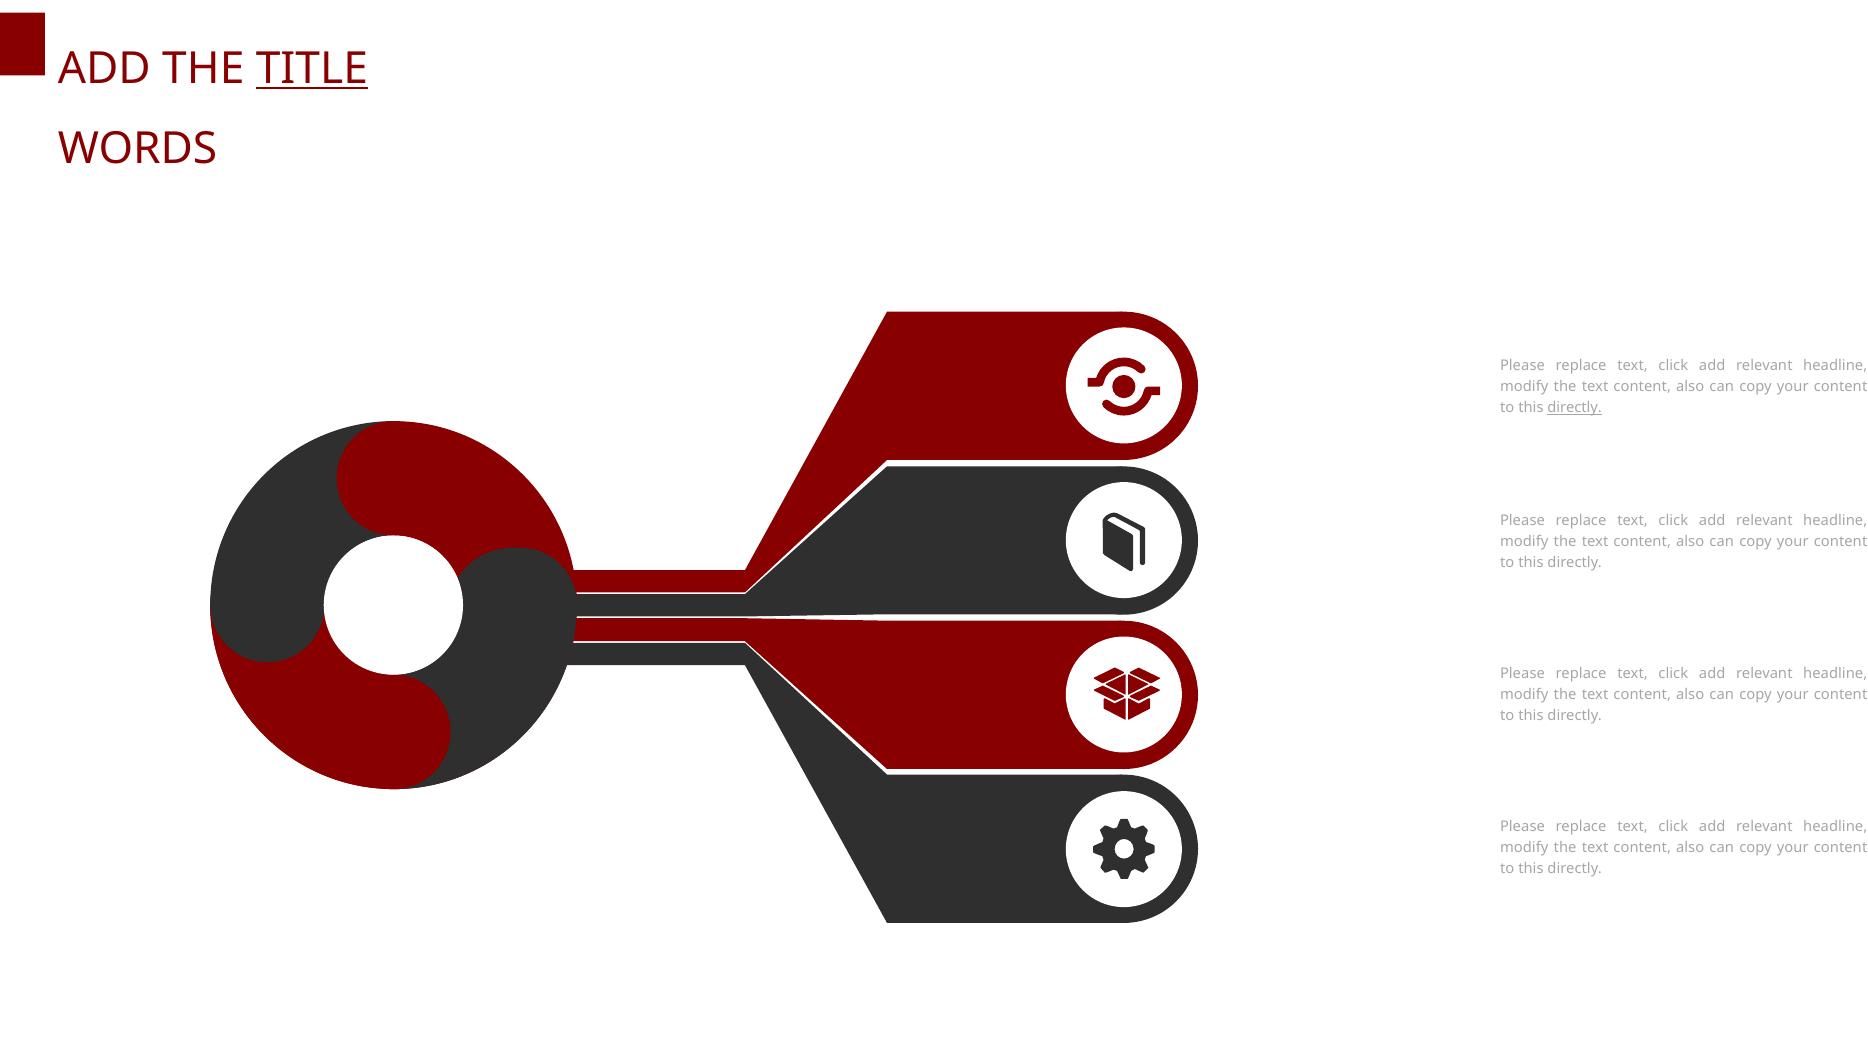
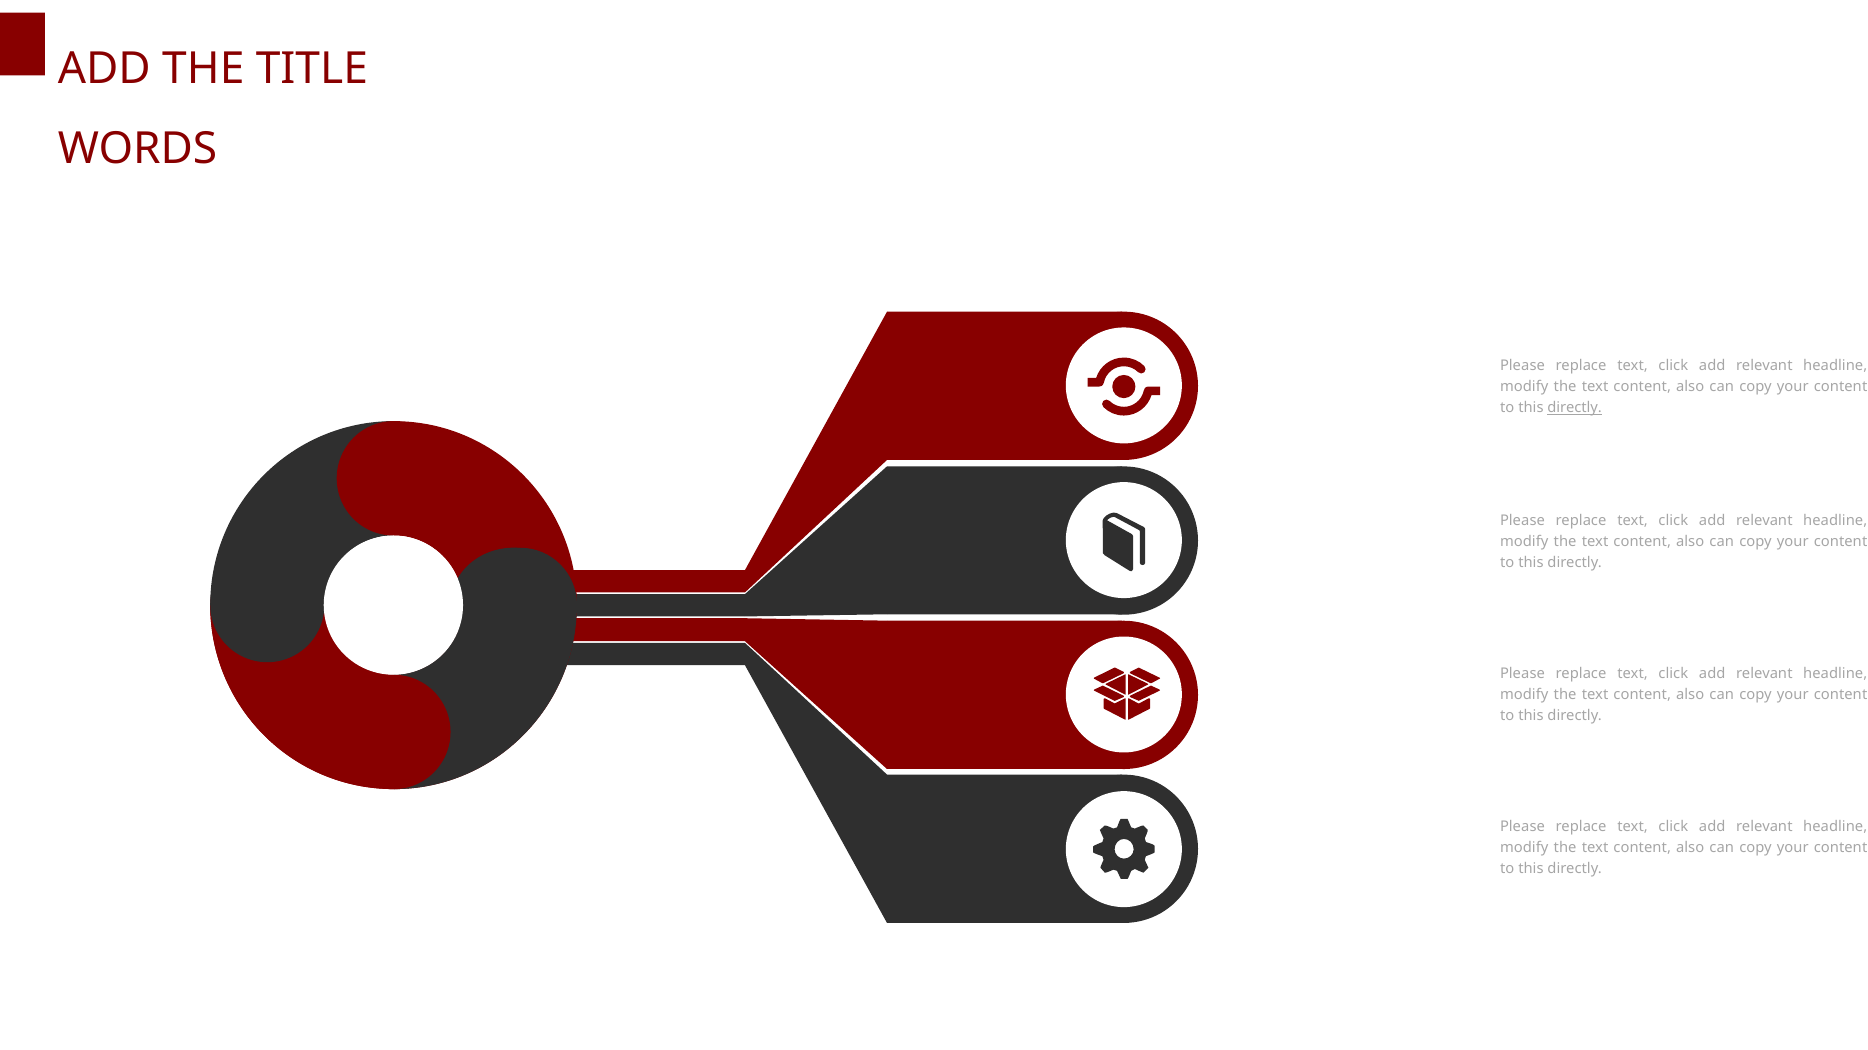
TITLE underline: present -> none (312, 69)
